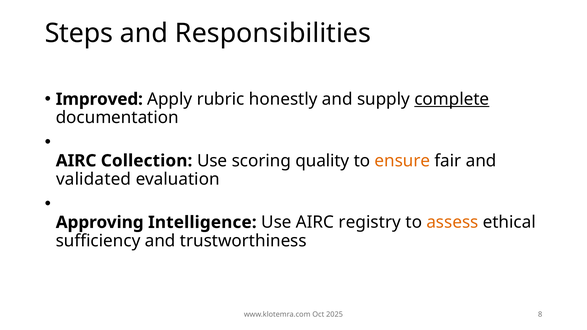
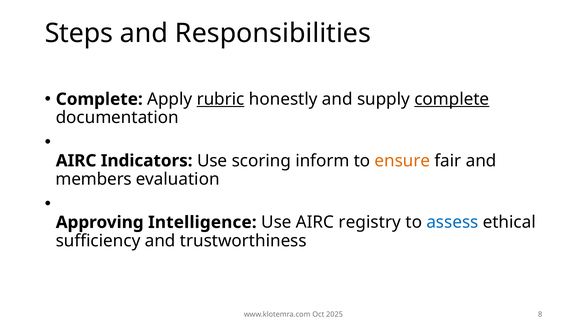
Improved: Improved -> Complete (99, 99)
rubric underline: none -> present (221, 99)
Collection: Collection -> Indicators (147, 161)
quality: quality -> inform (322, 161)
validated: validated -> members (94, 179)
assess colour: orange -> blue (452, 222)
